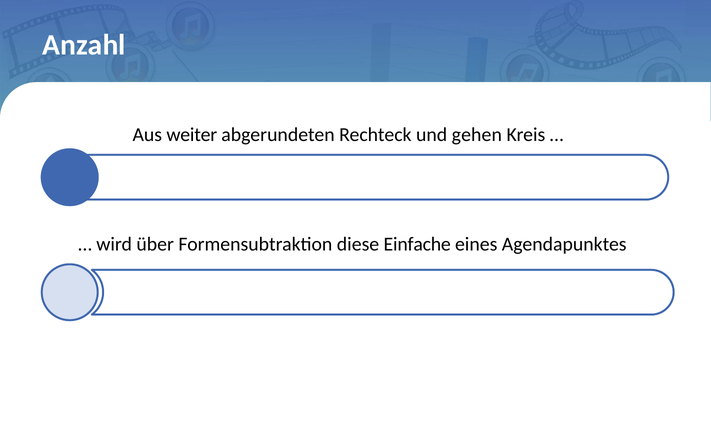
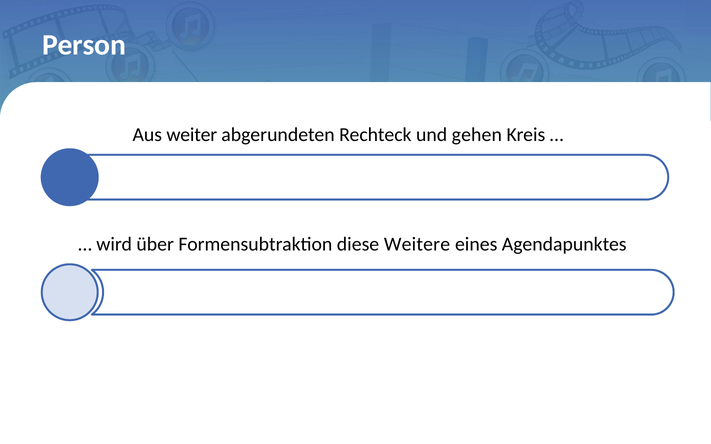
Anzahl: Anzahl -> Person (84, 45)
Einfache: Einfache -> Weitere (417, 245)
